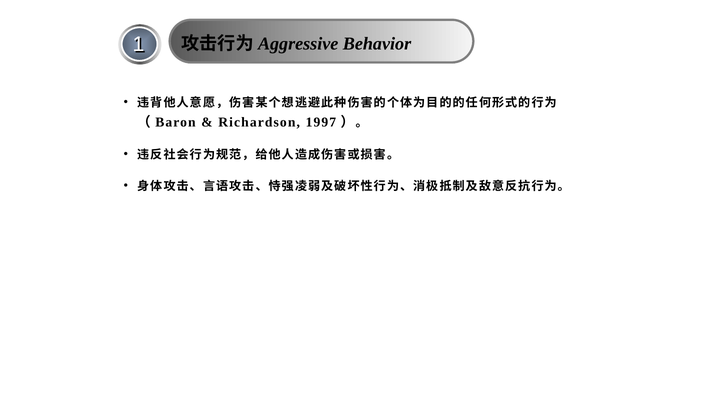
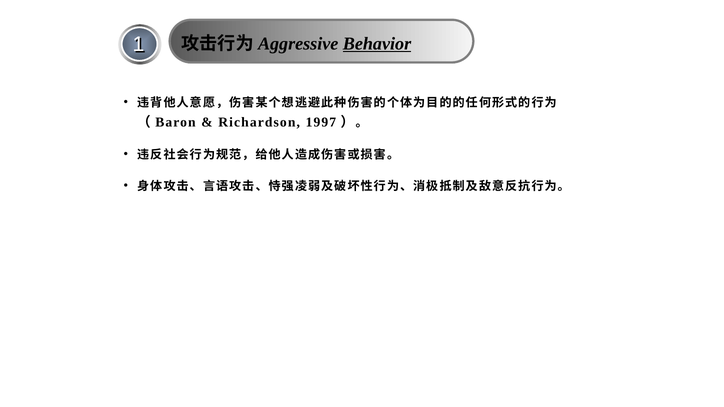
Behavior underline: none -> present (377, 44)
